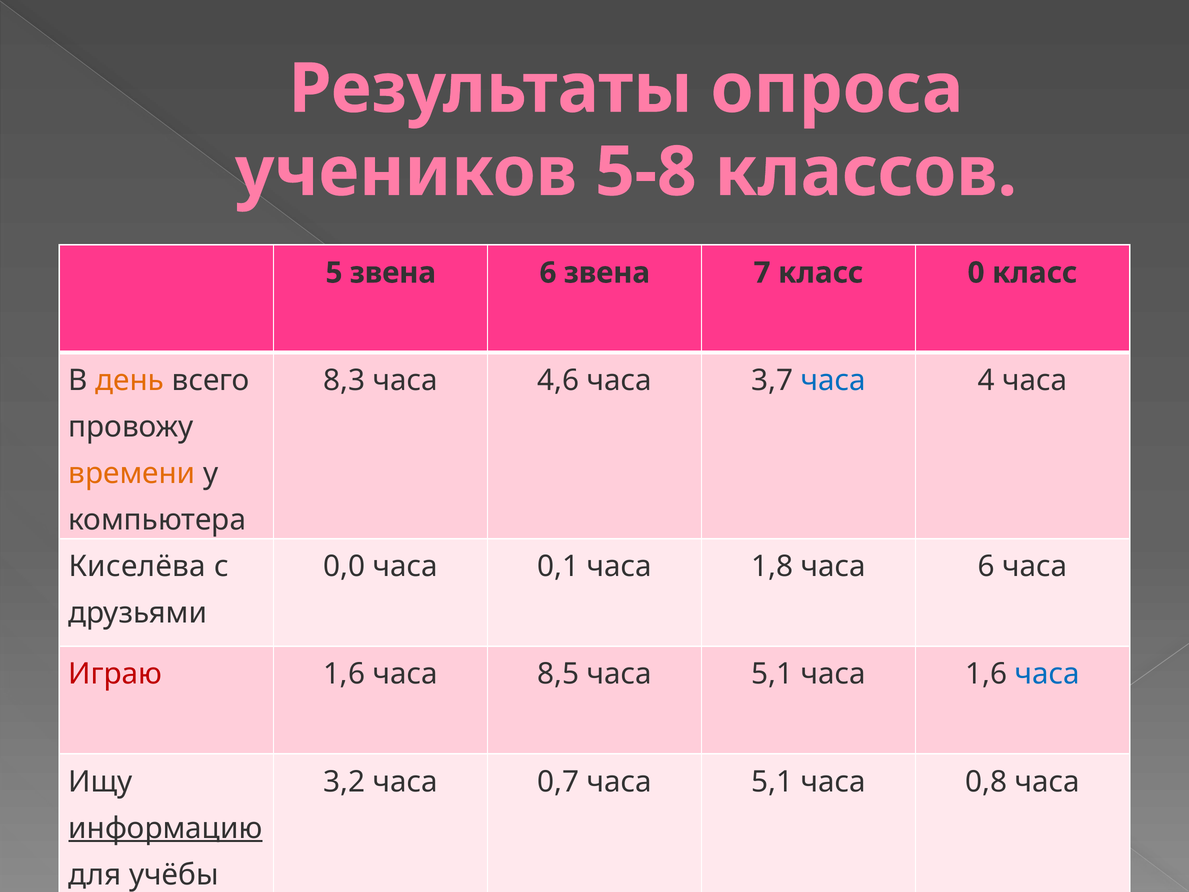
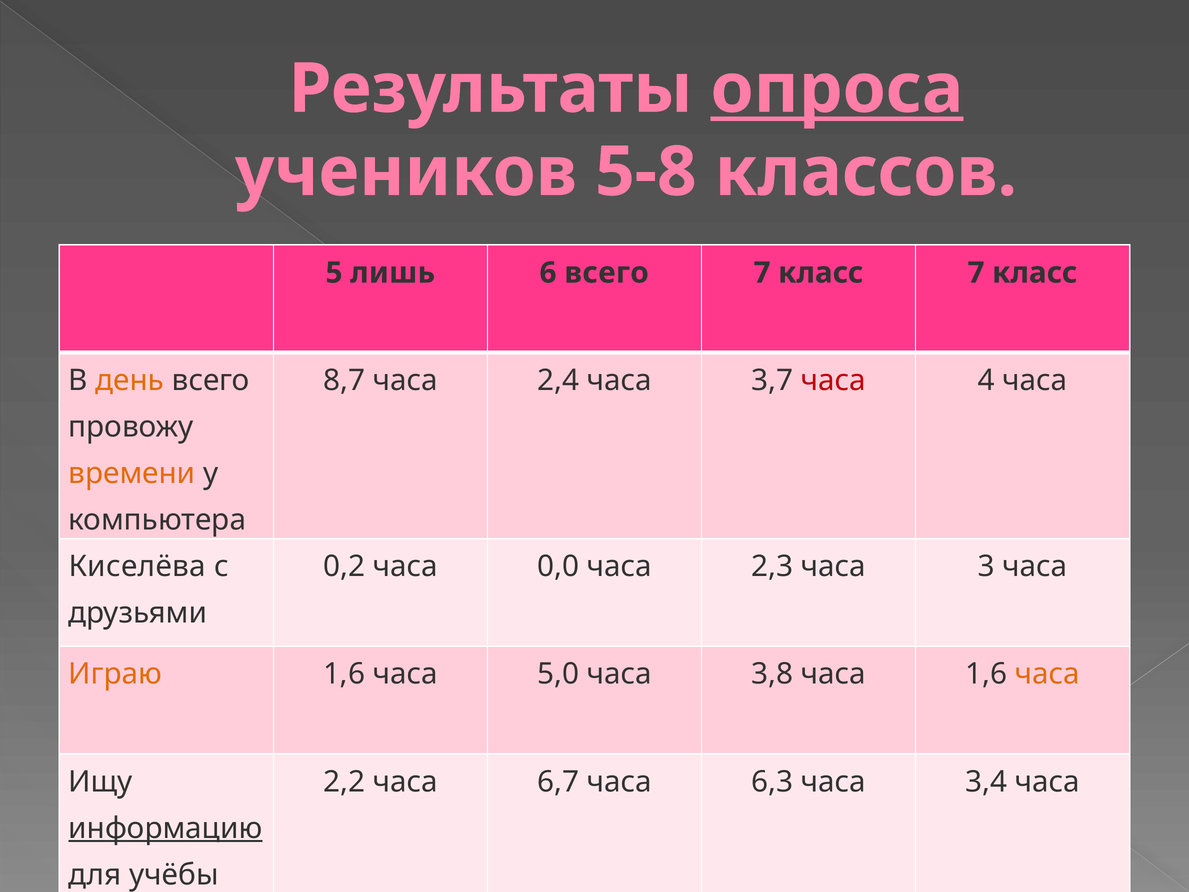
опроса underline: none -> present (837, 89)
5 звена: звена -> лишь (393, 273)
6 звена: звена -> всего (607, 273)
класс 0: 0 -> 7 (976, 273)
8,3: 8,3 -> 8,7 (344, 380)
4,6: 4,6 -> 2,4 (558, 380)
часа colour: blue -> red (833, 380)
0,0: 0,0 -> 0,2 (344, 566)
0,1: 0,1 -> 0,0 (558, 566)
1,8: 1,8 -> 2,3 (772, 566)
часа 6: 6 -> 3 (986, 566)
Играю colour: red -> orange (115, 674)
8,5: 8,5 -> 5,0 (558, 674)
5,1: 5,1 -> 3,8 (772, 674)
часа colour: blue -> orange (1047, 674)
3,2: 3,2 -> 2,2 (344, 782)
0,7: 0,7 -> 6,7 (558, 782)
5,1: 5,1 -> 6,3 (772, 782)
0,8: 0,8 -> 3,4 (986, 782)
